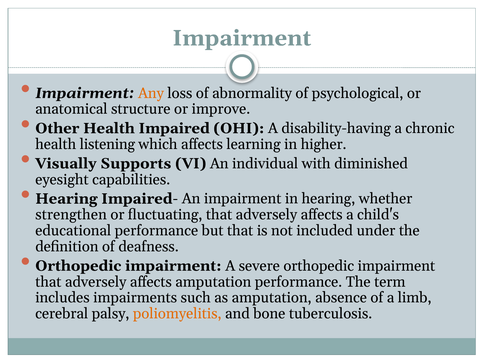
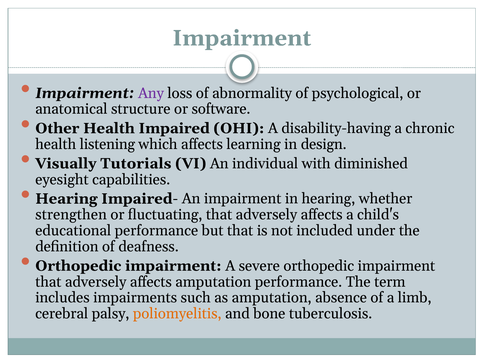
Any colour: orange -> purple (151, 93)
improve: improve -> software (221, 109)
higher: higher -> design (324, 144)
Supports: Supports -> Tutorials (136, 164)
